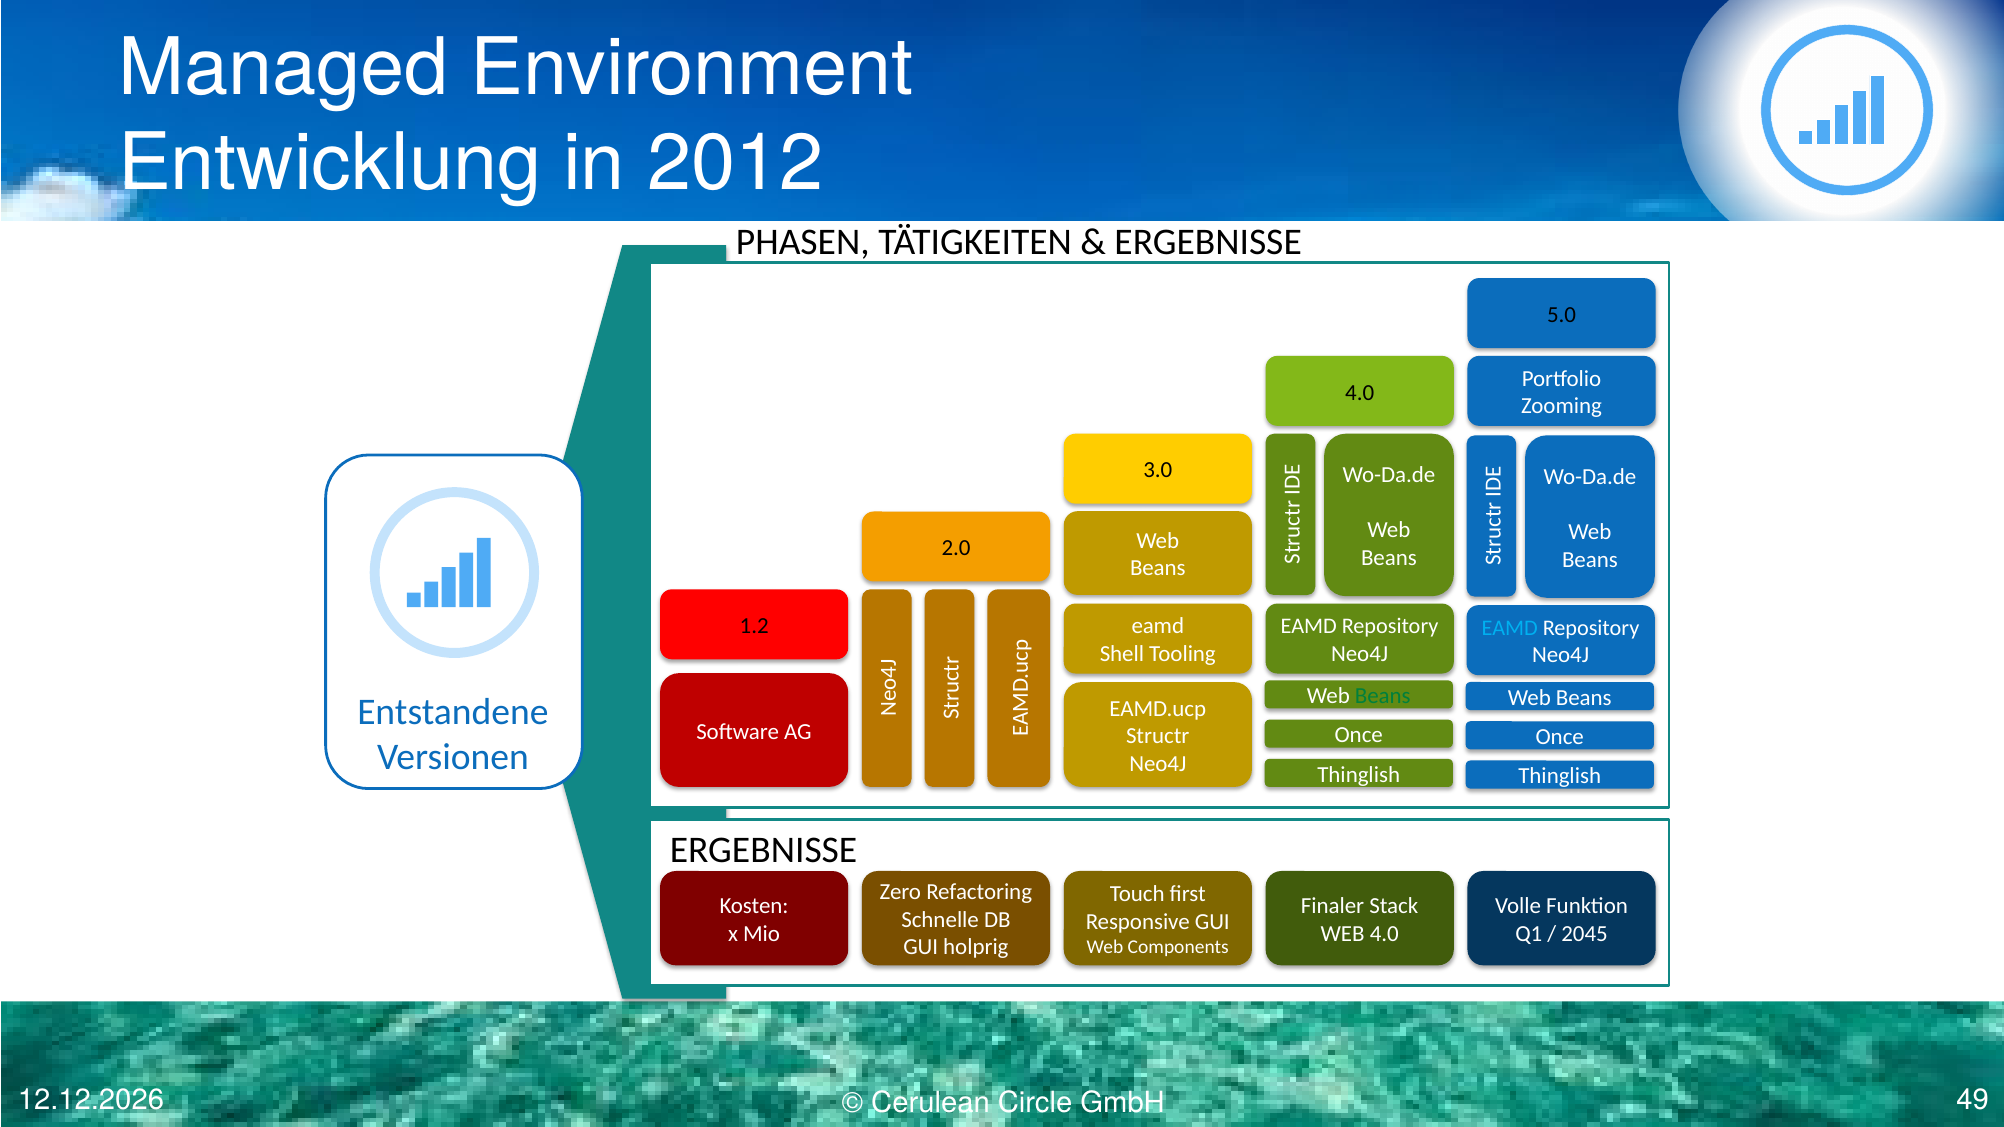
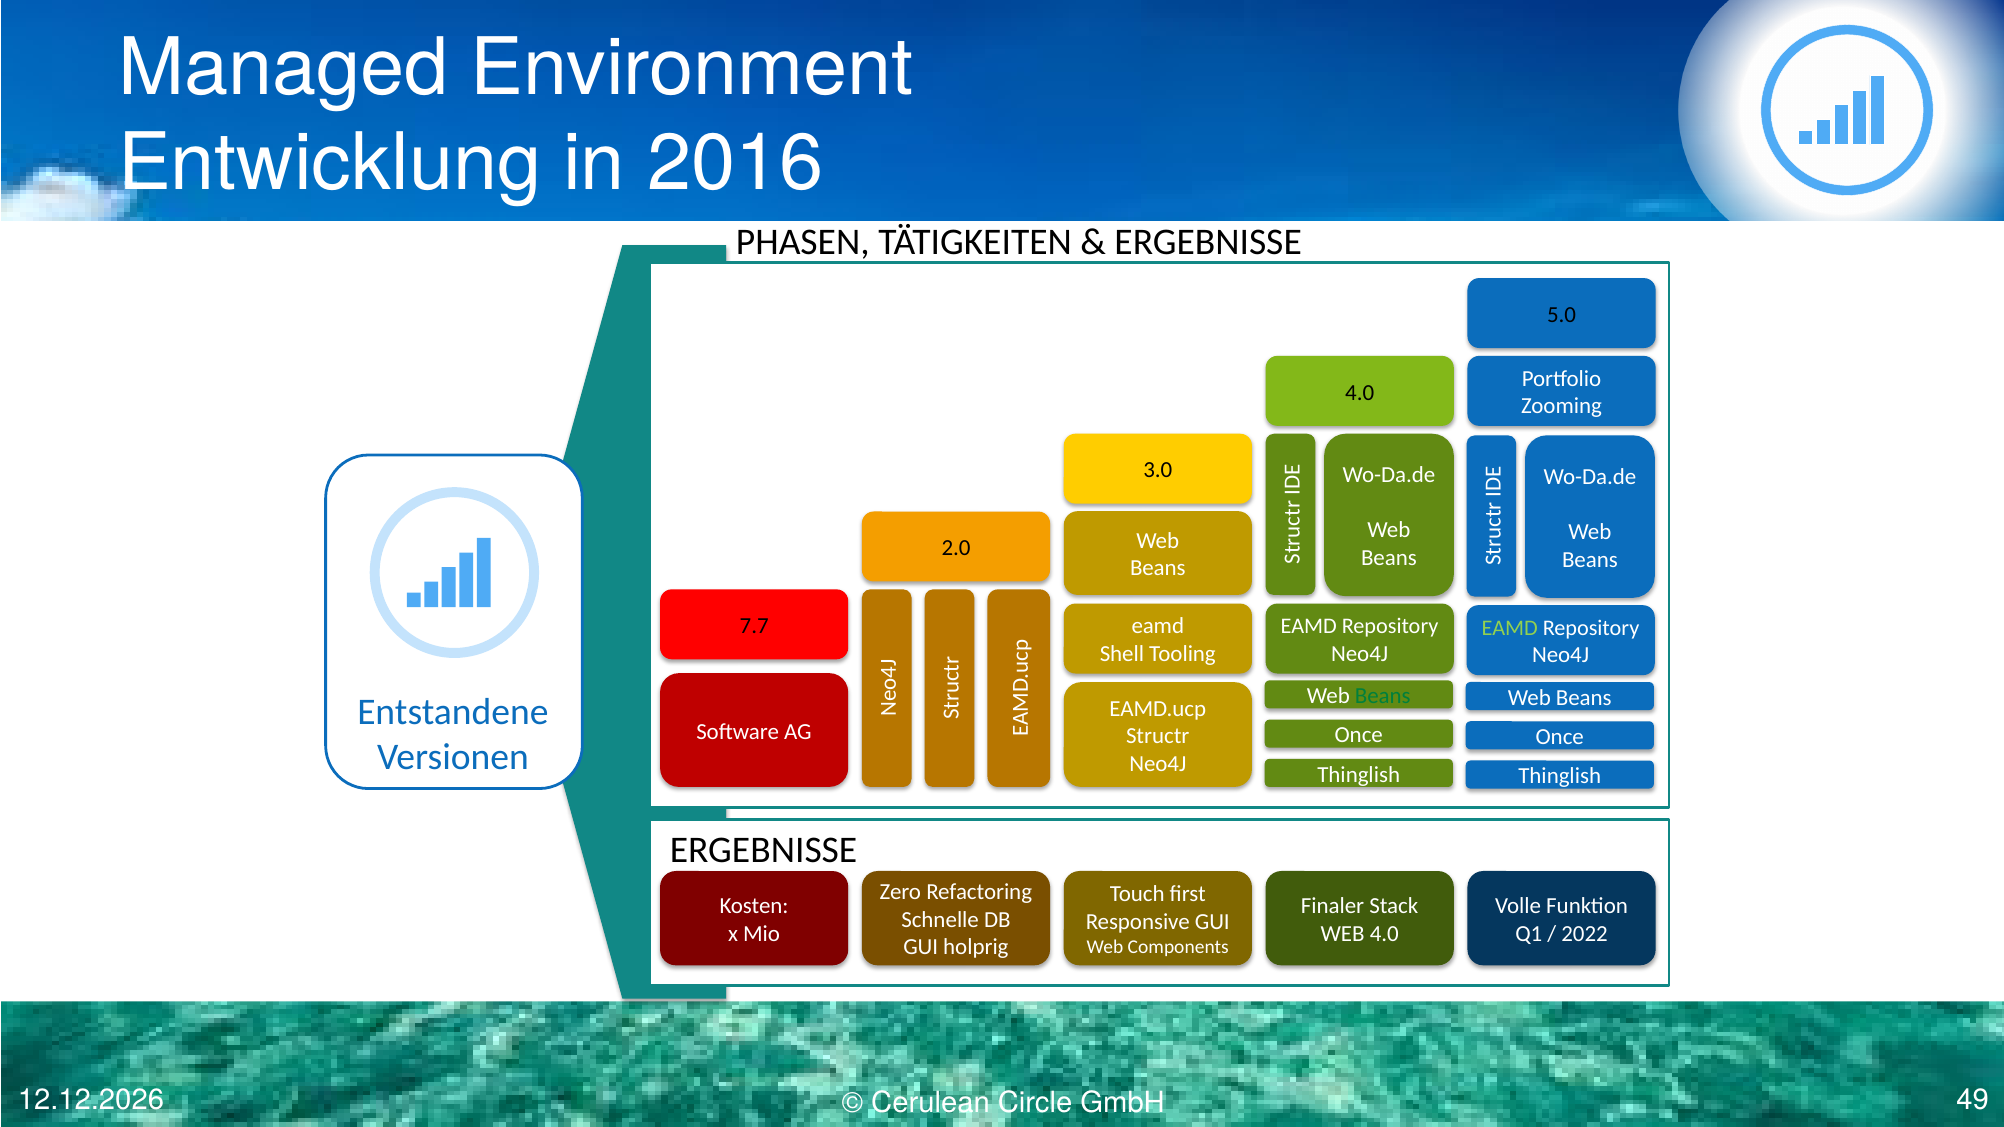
2012: 2012 -> 2016 (735, 163)
1.2: 1.2 -> 7.7 (754, 626)
EAMD colour: light blue -> light green (1510, 628)
2045: 2045 -> 2022 (1585, 934)
